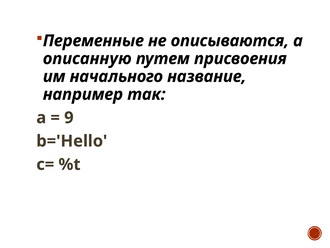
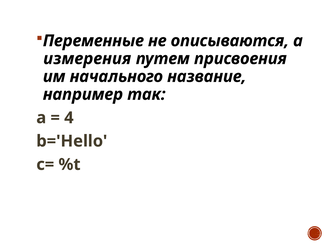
описанную: описанную -> измерения (87, 59)
9: 9 -> 4 (69, 117)
